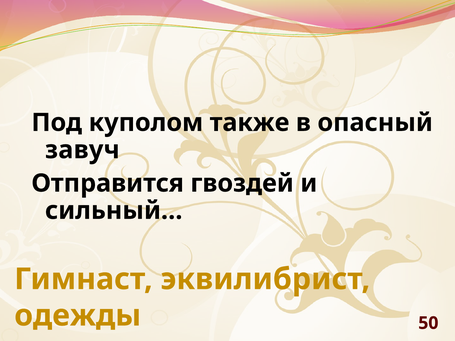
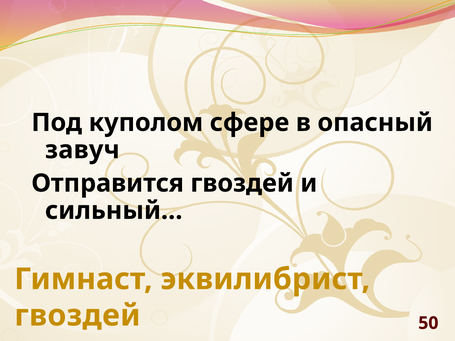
также: также -> сфере (249, 123)
одежды: одежды -> гвоздей (77, 316)
